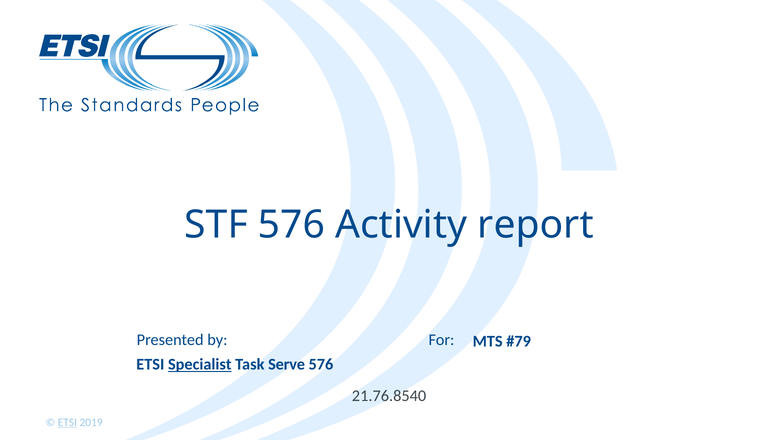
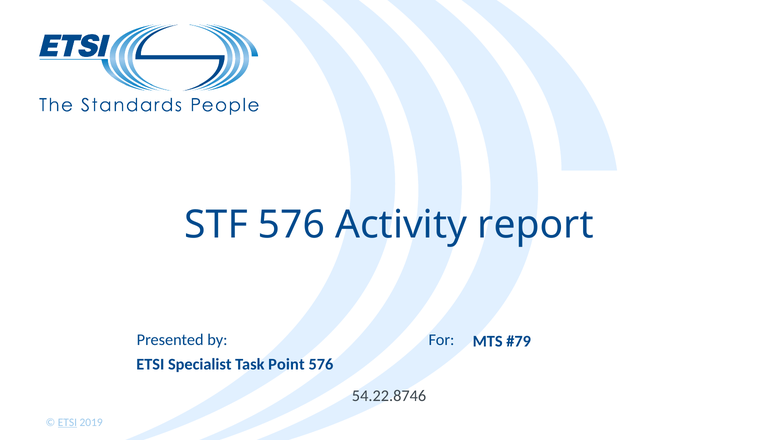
Specialist underline: present -> none (200, 364)
Serve: Serve -> Point (286, 364)
21.76.8540: 21.76.8540 -> 54.22.8746 (389, 396)
